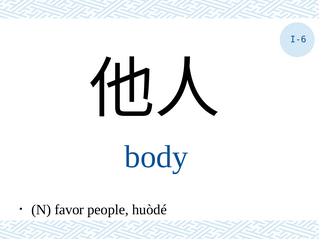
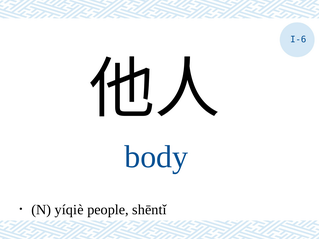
favor: favor -> yíqiè (69, 210)
huòdé: huòdé -> shēntǐ (149, 210)
